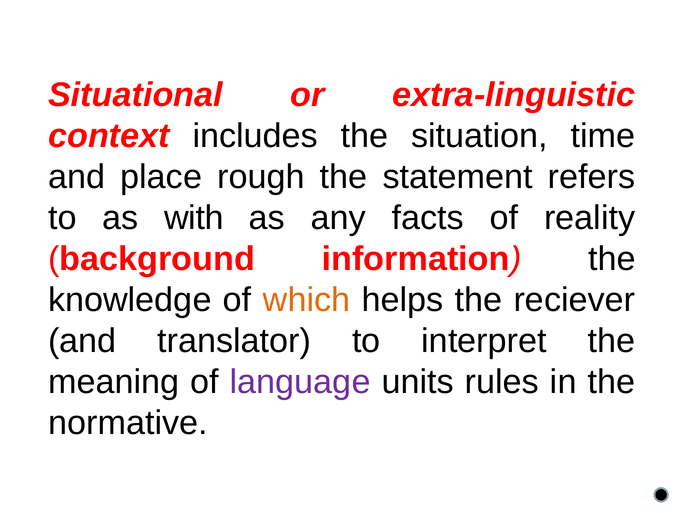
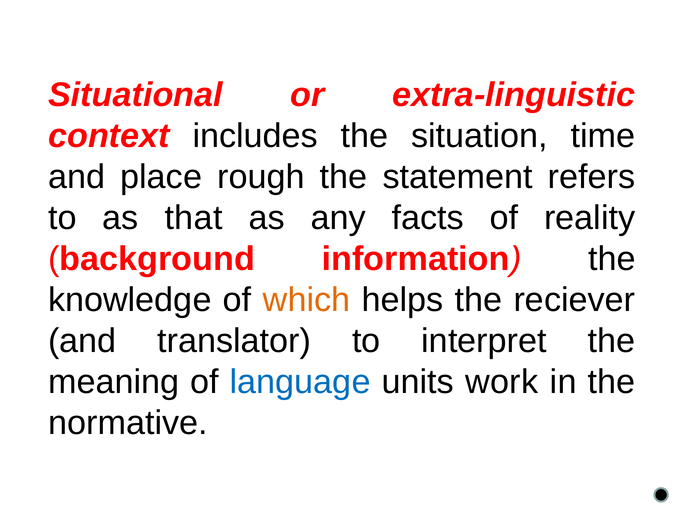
with: with -> that (194, 218)
language colour: purple -> blue (300, 382)
rules: rules -> work (502, 382)
